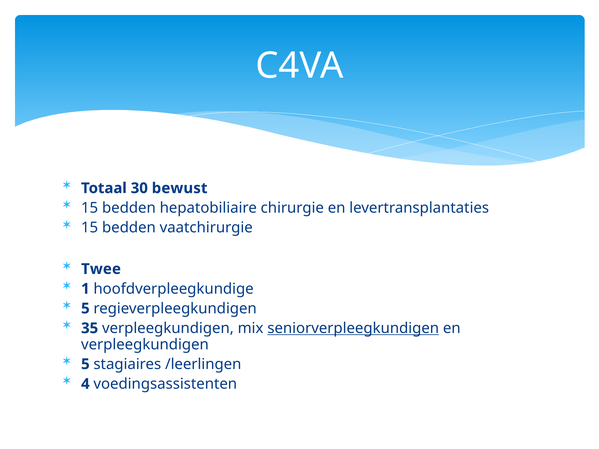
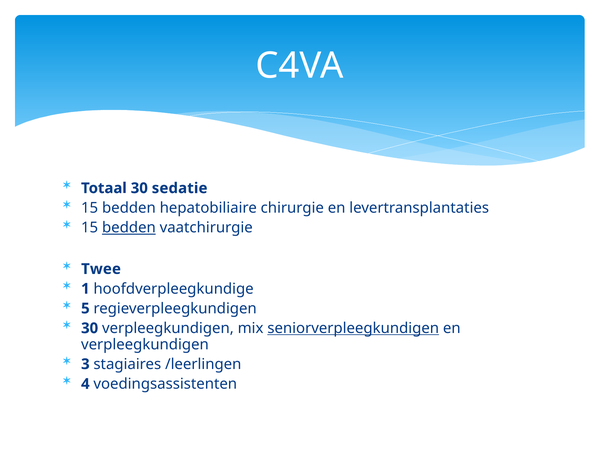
bewust: bewust -> sedatie (180, 188)
bedden underline: none -> present (129, 228)
35: 35 -> 30 (90, 328)
5: 5 -> 3 (85, 364)
